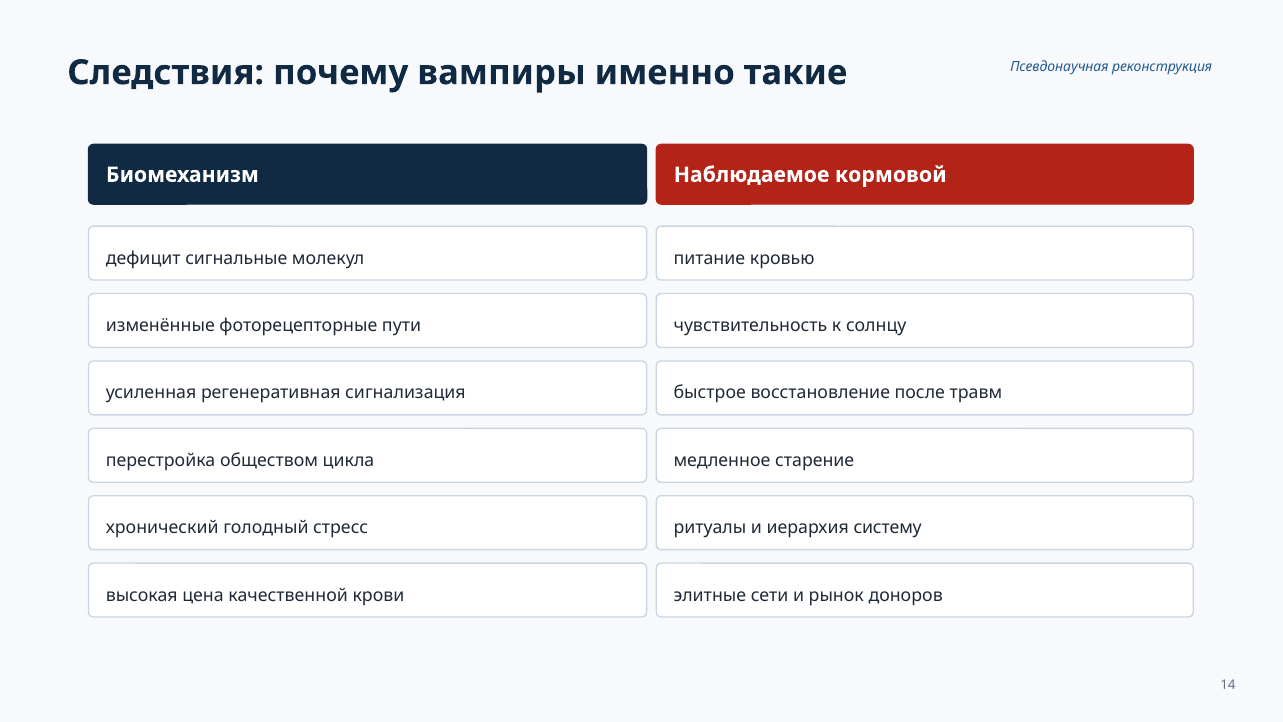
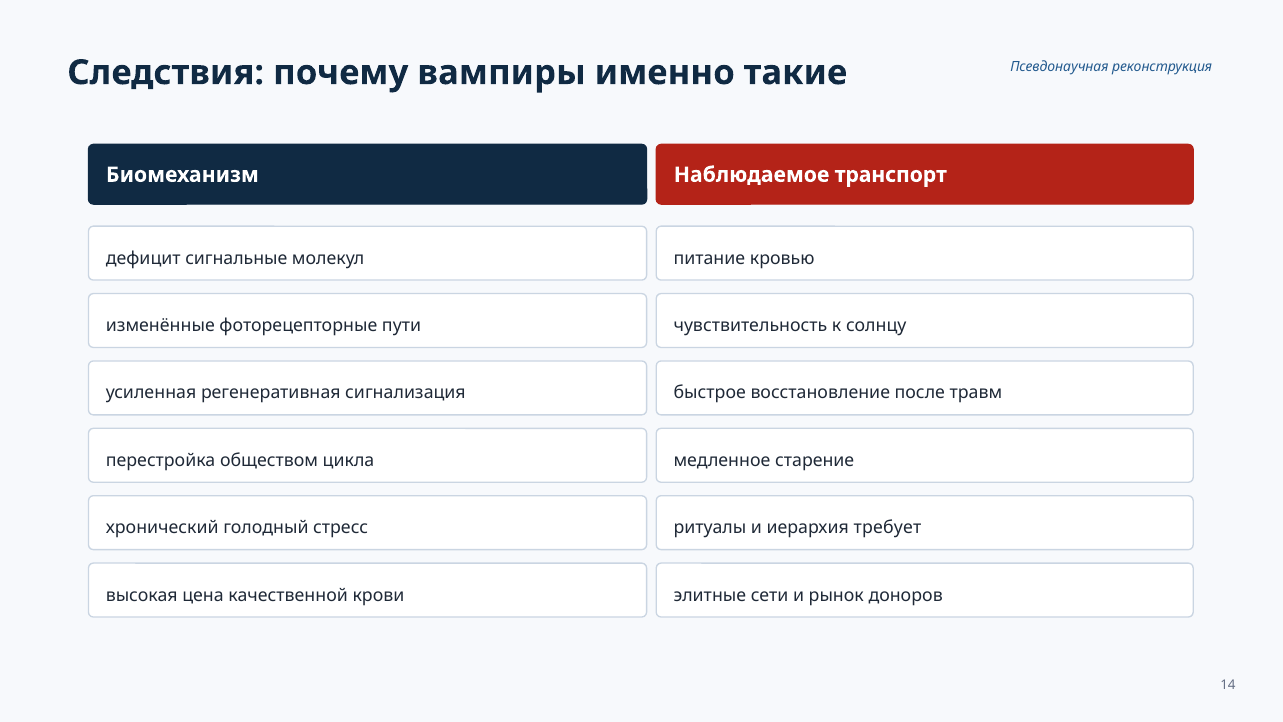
кормовой: кормовой -> транспорт (891, 175)
систему: систему -> требует (887, 528)
